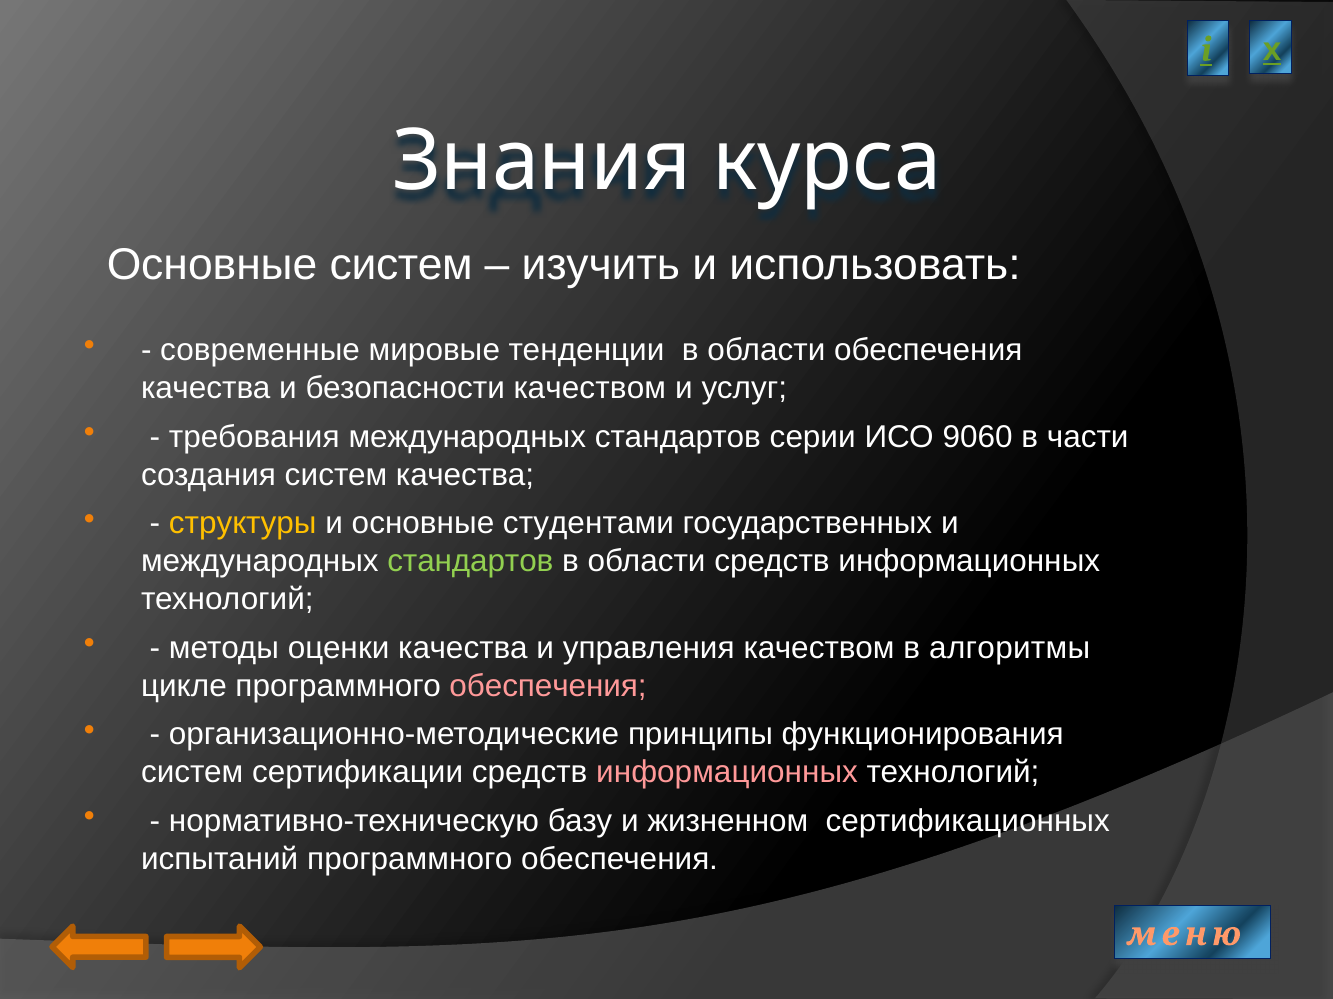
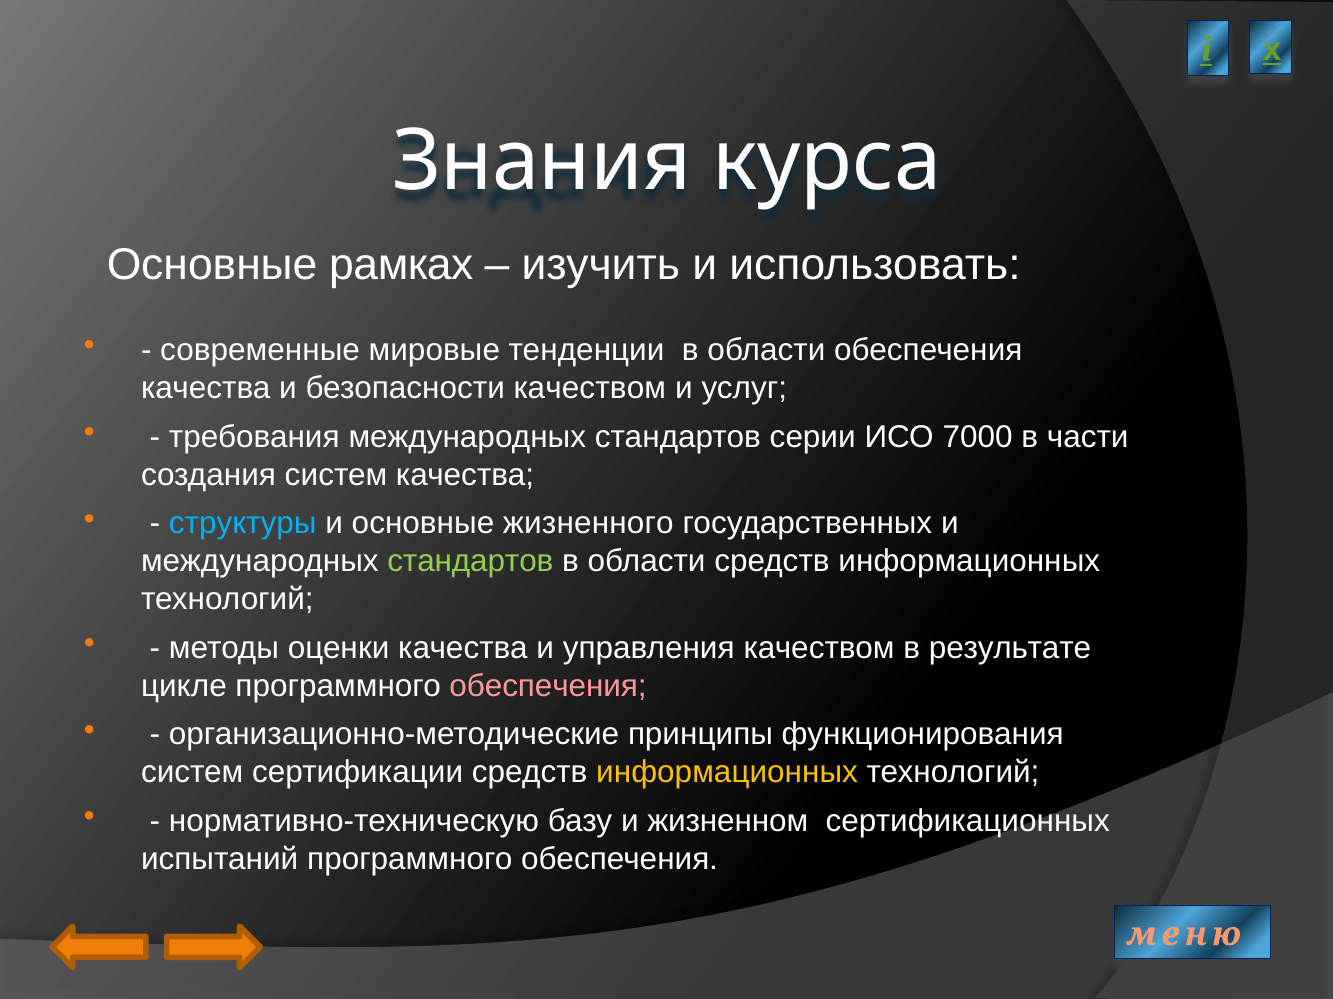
Основные систем: систем -> рамках (401, 265)
9060: 9060 -> 7000 (978, 437)
структуры colour: yellow -> light blue (243, 524)
студентами: студентами -> жизненного (588, 524)
алгоритмы: алгоритмы -> результате (1010, 648)
информационных colour: pink -> yellow (727, 773)
